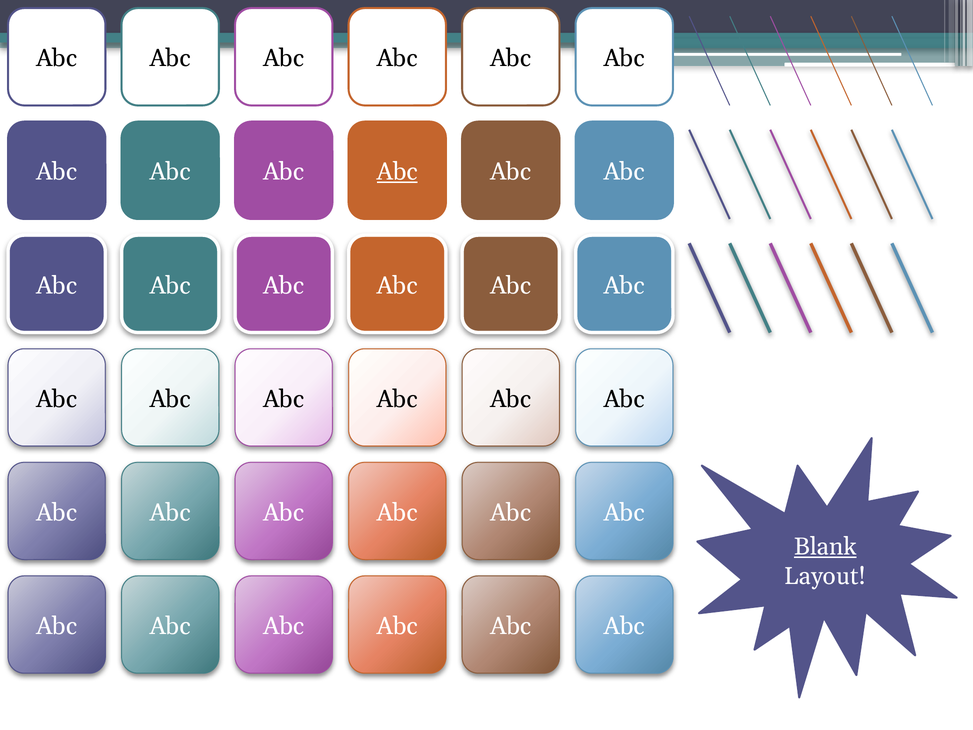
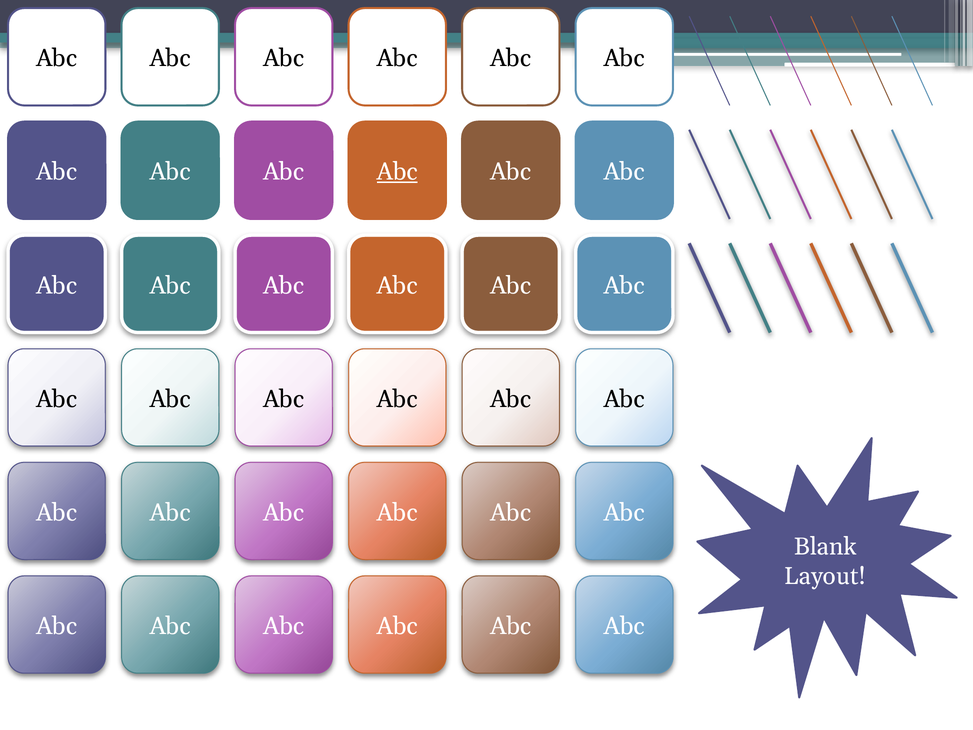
Blank underline: present -> none (825, 547)
